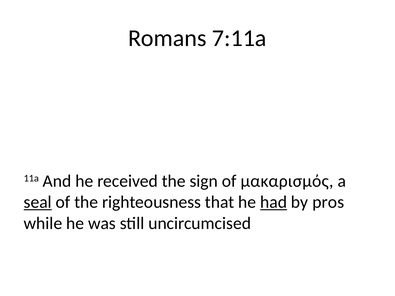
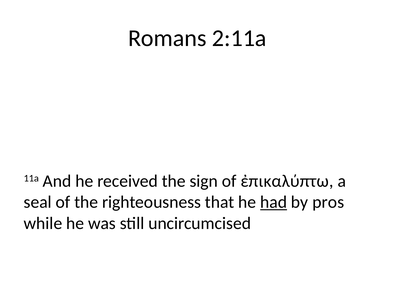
7:11a: 7:11a -> 2:11a (239, 38)
μακαρισμός: μακαρισμός -> ἐπικαλύπτω (287, 181)
seal underline: present -> none (38, 202)
